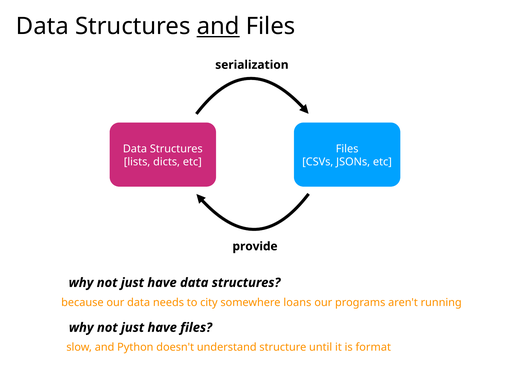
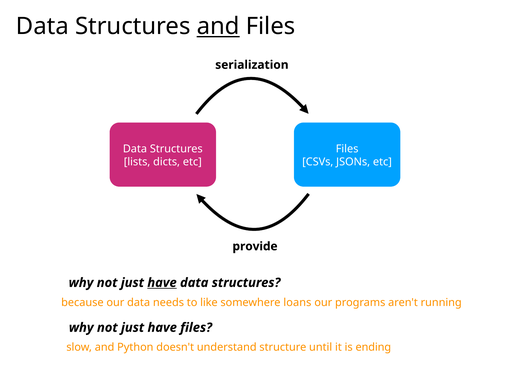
have underline: none -> present (162, 282)
city: city -> like (209, 302)
format: format -> ending (373, 347)
